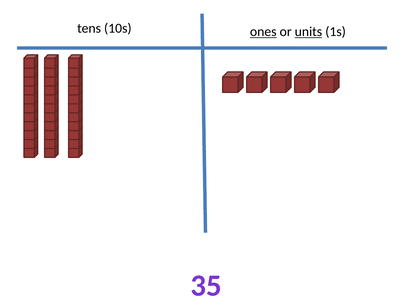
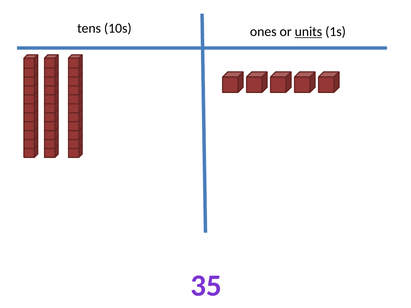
ones underline: present -> none (263, 32)
